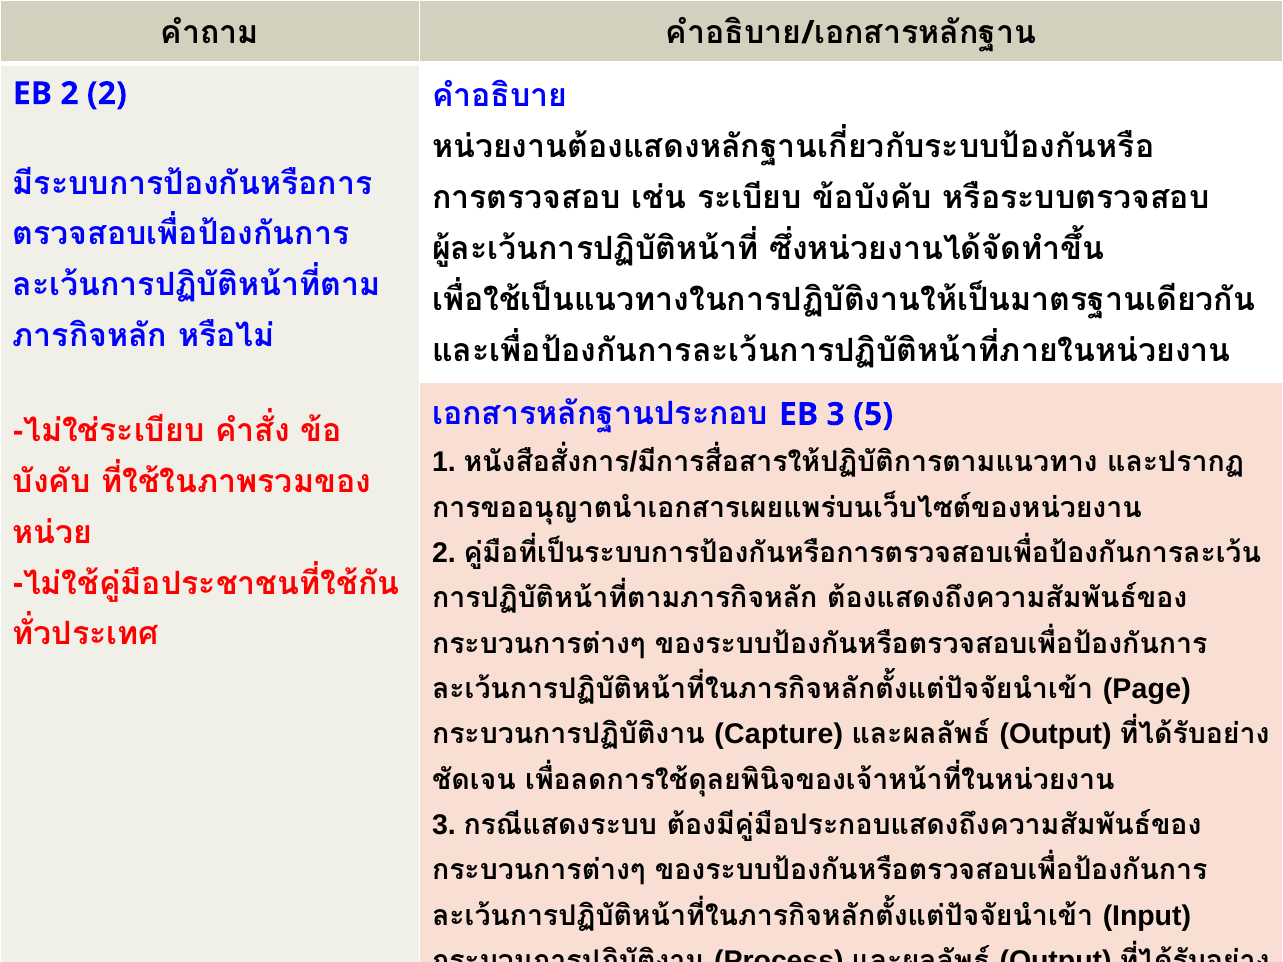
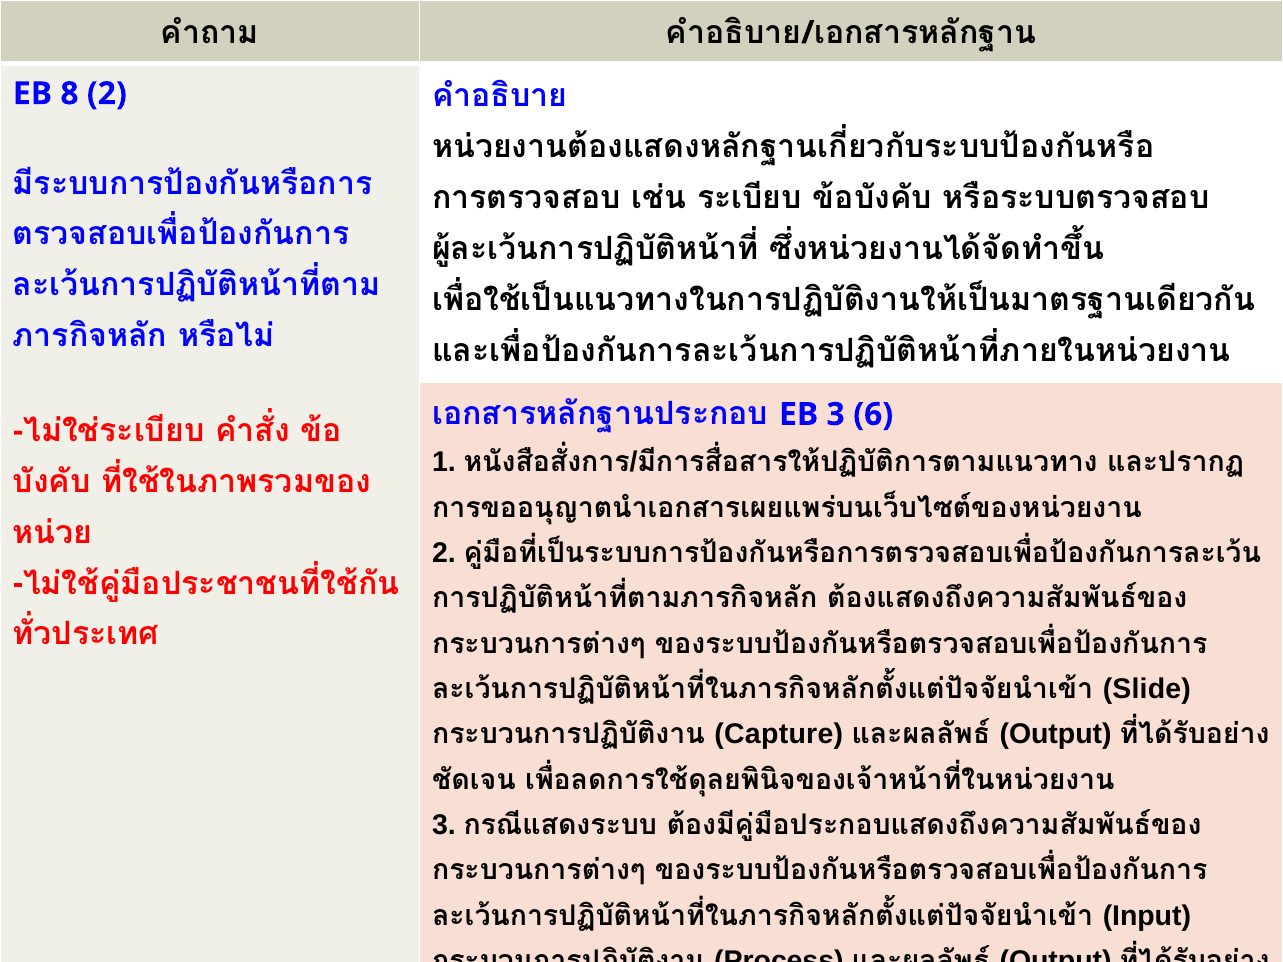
EB 2: 2 -> 8 (69, 94)
3 5: 5 -> 6 (873, 415)
Page: Page -> Slide (1147, 689)
